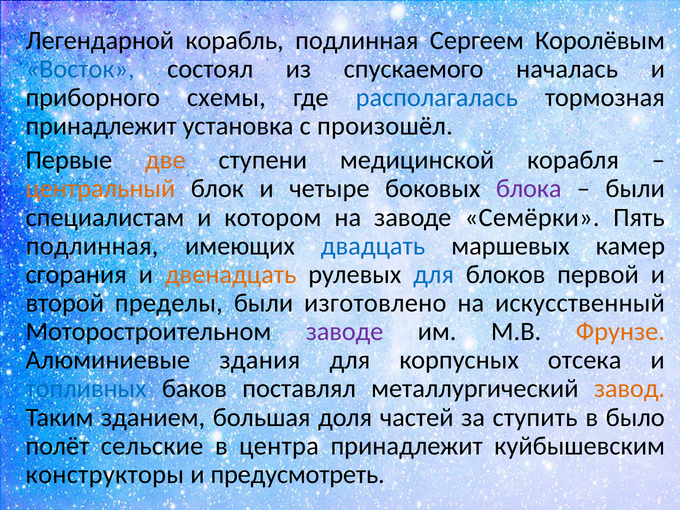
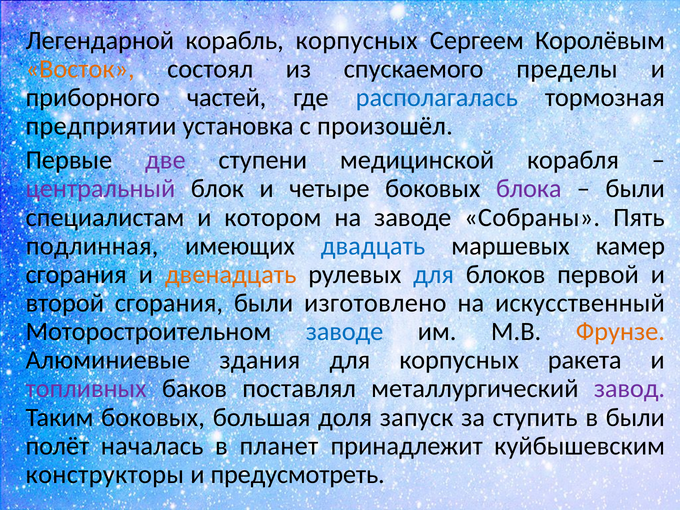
корабль подлинная: подлинная -> корпусных (357, 41)
Восток colour: blue -> orange (80, 69)
началась: началась -> пределы (567, 69)
схемы: схемы -> частей (227, 98)
принадлежит: принадлежит -> предприятии (101, 126)
две colour: orange -> purple (165, 160)
центральный colour: orange -> purple (100, 189)
Семёрки: Семёрки -> Собраны (532, 217)
второй пределы: пределы -> сгорания (169, 303)
заводе colour: purple -> blue (345, 332)
отсека: отсека -> ракета (585, 360)
топливных colour: blue -> purple (86, 389)
завод colour: orange -> purple (629, 389)
Таким зданием: зданием -> боковых (153, 417)
частей: частей -> запуск (417, 417)
в было: было -> были (635, 417)
сельские: сельские -> началась (152, 446)
центра: центра -> планет (279, 446)
